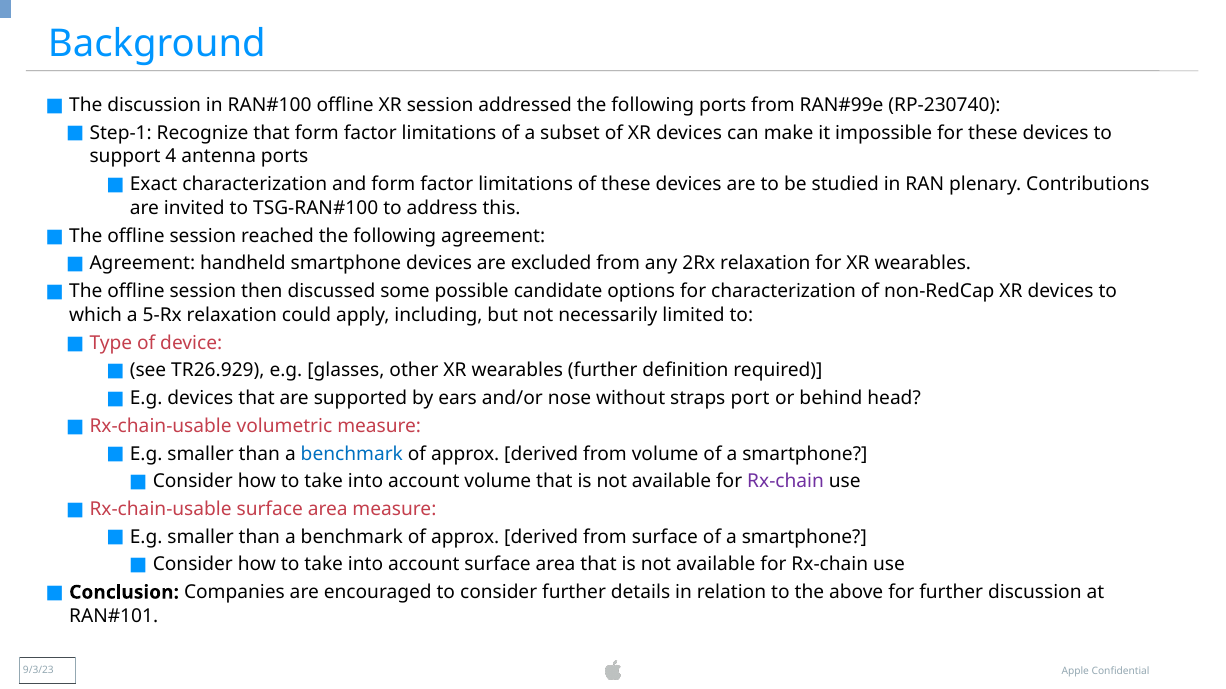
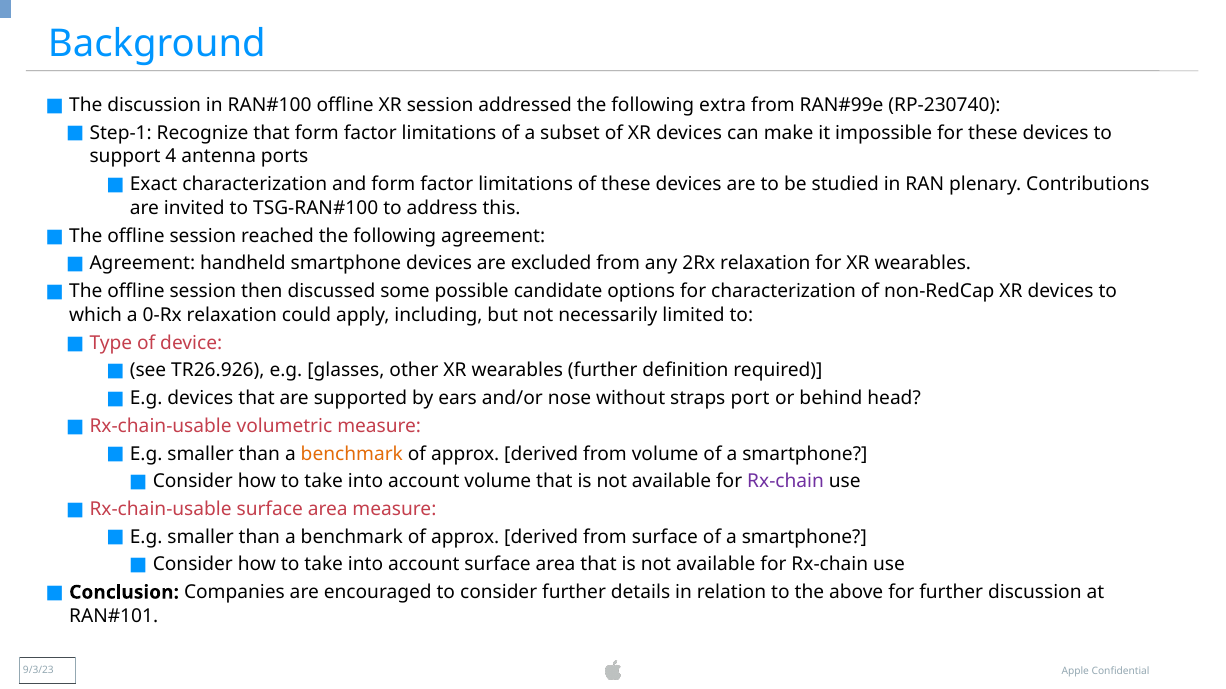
following ports: ports -> extra (723, 105)
5-Rx: 5-Rx -> 0-Rx (162, 316)
TR26.929: TR26.929 -> TR26.926 (218, 371)
benchmark colour: blue -> orange (352, 454)
